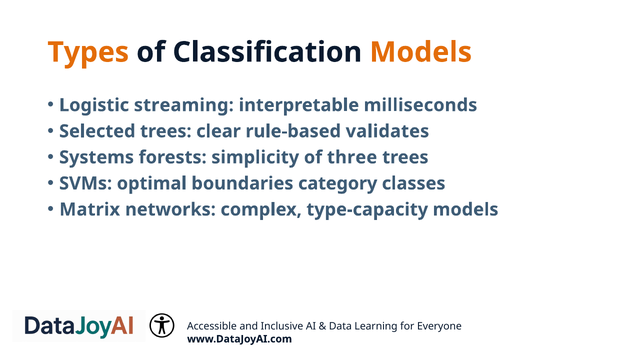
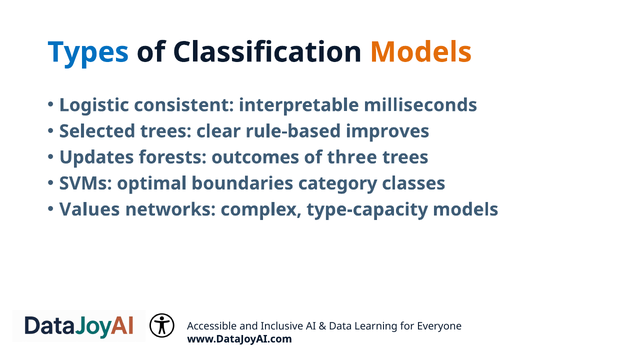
Types colour: orange -> blue (88, 52)
streaming: streaming -> consistent (184, 105)
validates: validates -> improves (388, 131)
Systems: Systems -> Updates (97, 157)
simplicity: simplicity -> outcomes (255, 157)
Matrix: Matrix -> Values (90, 209)
